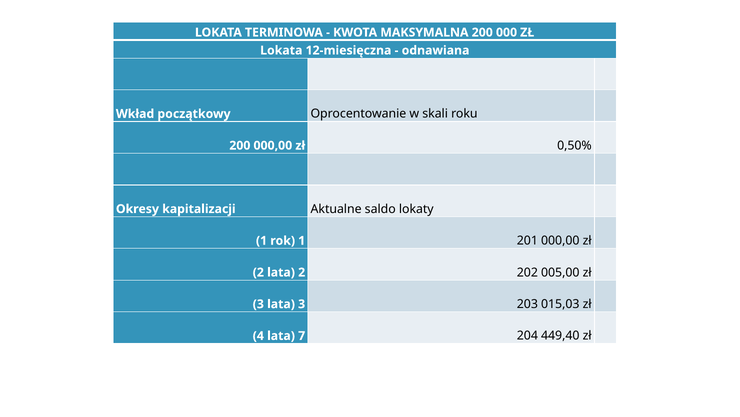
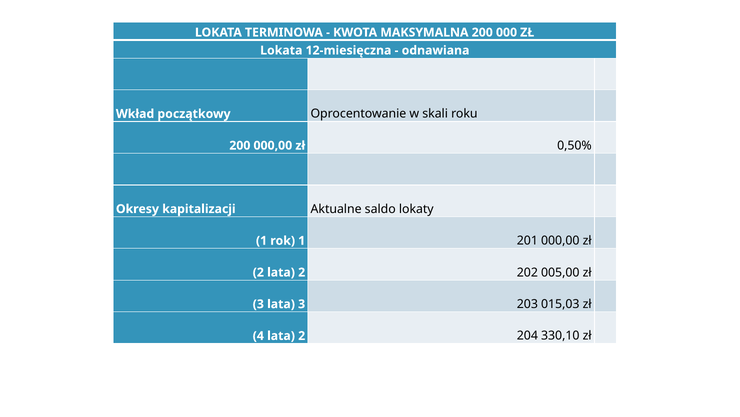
4 lata 7: 7 -> 2 (302, 335)
449,40: 449,40 -> 330,10 (560, 335)
